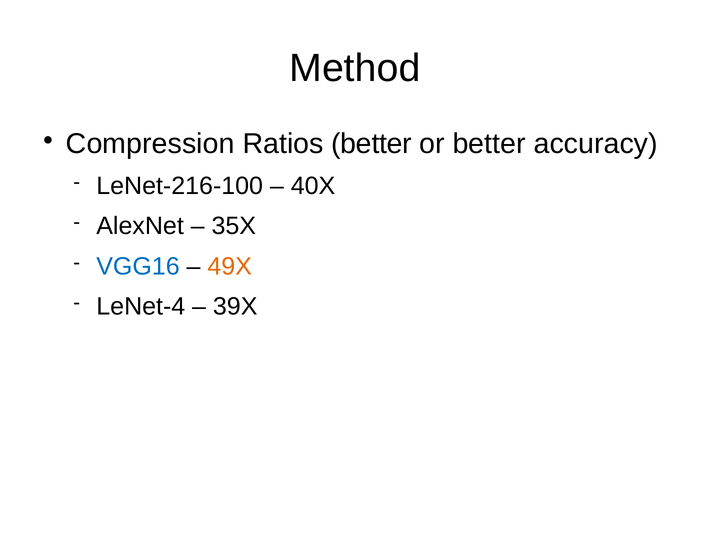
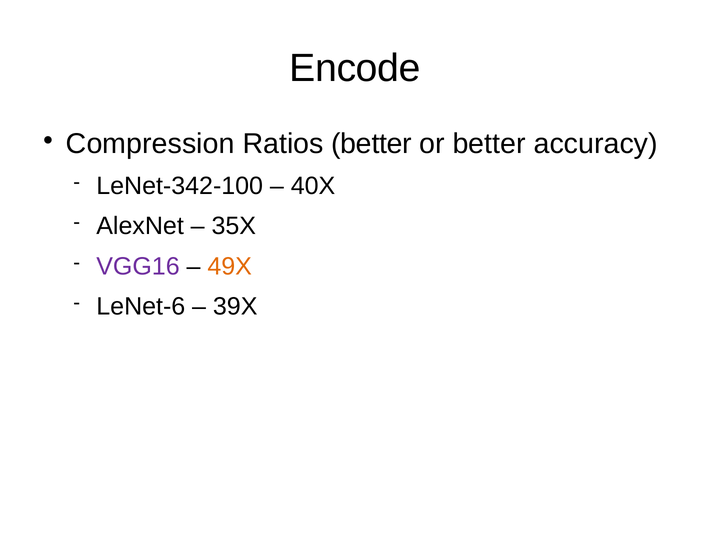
Method: Method -> Encode (355, 68)
LeNet-216-100: LeNet-216-100 -> LeNet-342-100 (180, 186)
VGG16 colour: blue -> purple (138, 266)
LeNet-4: LeNet-4 -> LeNet-6 (141, 306)
